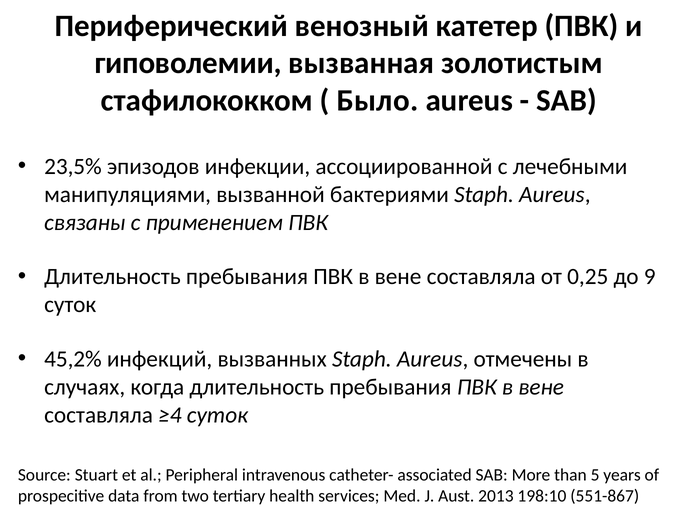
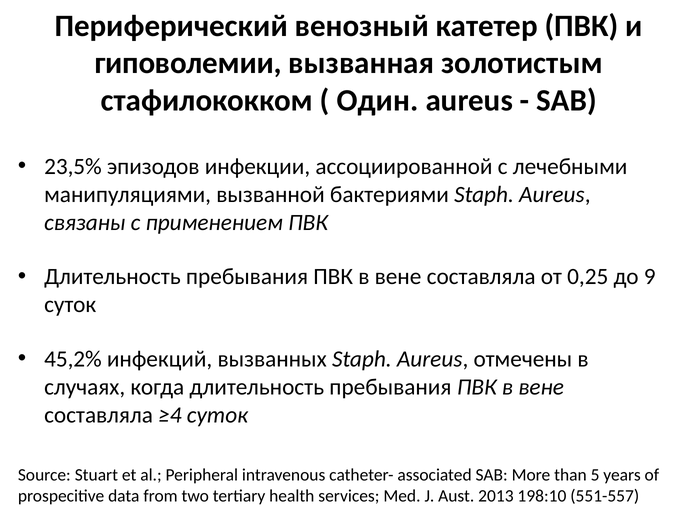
Было: Было -> Один (378, 100)
551-867: 551-867 -> 551-557 (605, 496)
